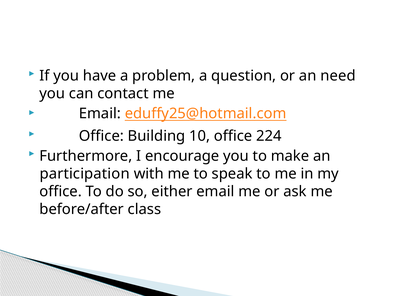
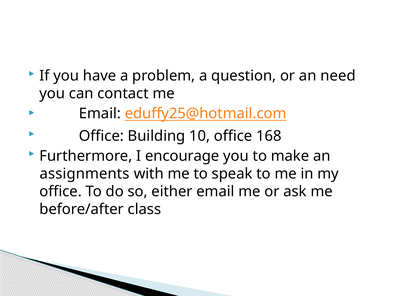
224: 224 -> 168 (269, 136)
participation: participation -> assignments (85, 174)
